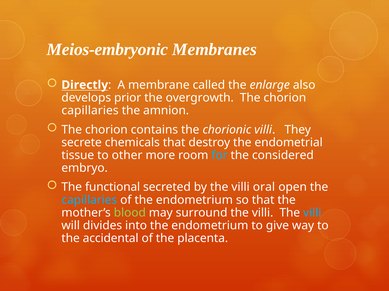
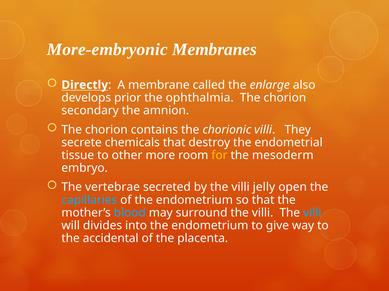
Meios-embryonic: Meios-embryonic -> More-embryonic (107, 50)
overgrowth: overgrowth -> ophthalmia (200, 98)
capillaries: capillaries -> secondary (90, 111)
for colour: light blue -> yellow (219, 156)
considered: considered -> mesoderm (283, 156)
functional: functional -> vertebrae (112, 188)
oral: oral -> jelly (264, 188)
blood colour: light green -> light blue (130, 213)
